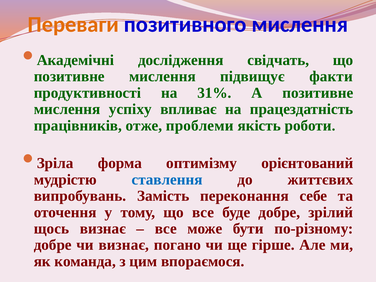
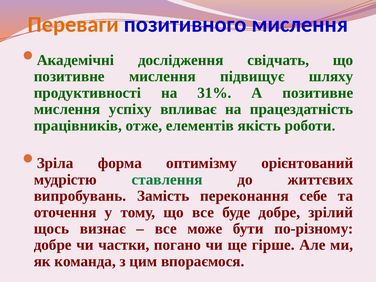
факти: факти -> шляху (331, 76)
проблеми: проблеми -> елементів (200, 126)
ставлення colour: blue -> green (167, 180)
чи визнає: визнає -> частки (124, 245)
